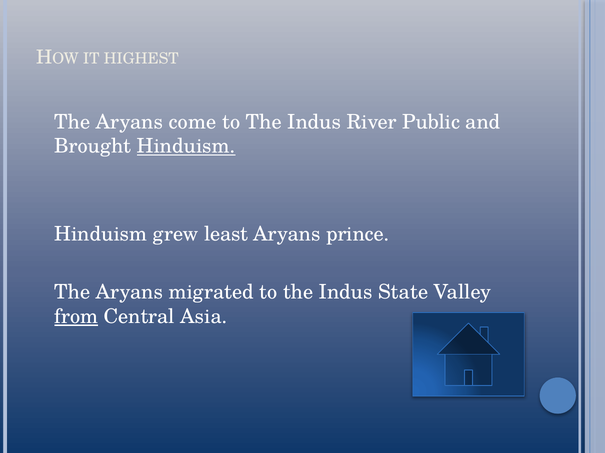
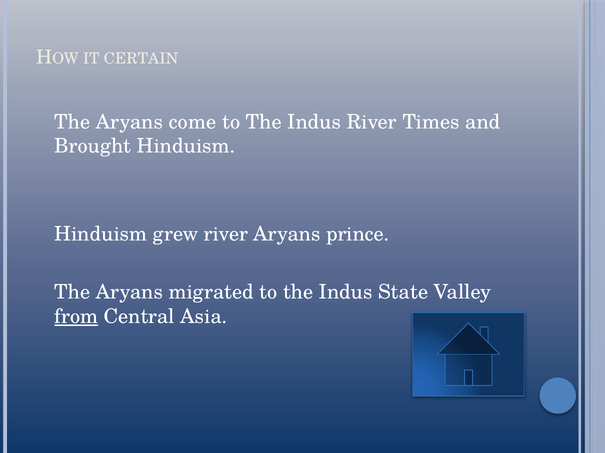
HIGHEST: HIGHEST -> CERTAIN (141, 59)
Public: Public -> Times (431, 122)
Hinduism underline: present -> none (186, 147)
grew least: least -> river (226, 234)
